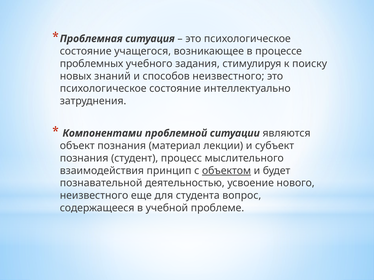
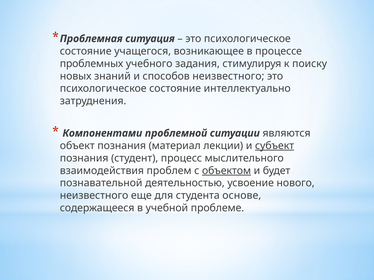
субъект underline: none -> present (275, 146)
принцип: принцип -> проблем (169, 171)
вопрос: вопрос -> основе (242, 196)
